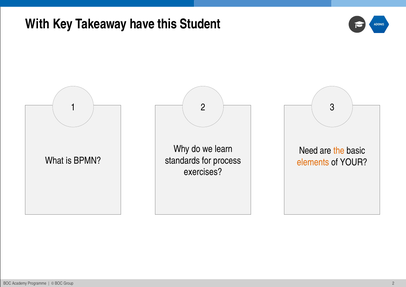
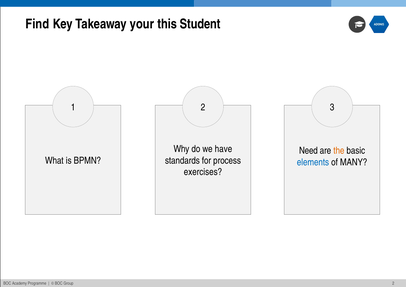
With: With -> Find (37, 24)
have: have -> your (142, 24)
learn: learn -> have (224, 149)
elements colour: orange -> blue (313, 162)
YOUR: YOUR -> MANY (354, 162)
